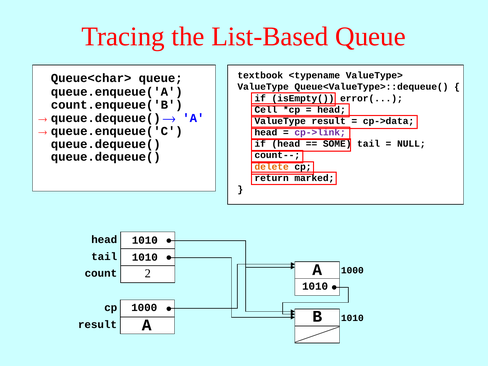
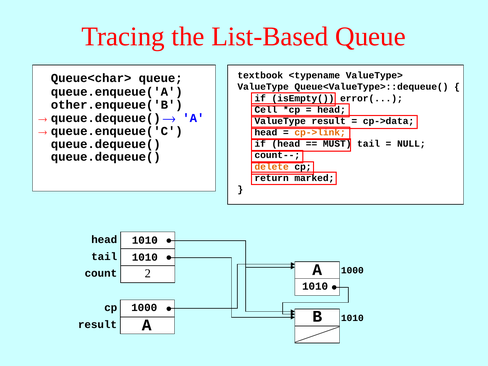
count.enqueue('B: count.enqueue('B -> other.enqueue('B (117, 105)
cp->link colour: purple -> orange (320, 132)
SOME: SOME -> MUST (337, 144)
